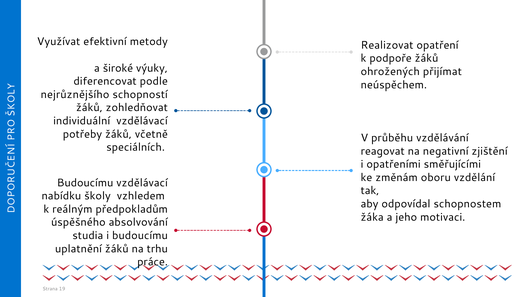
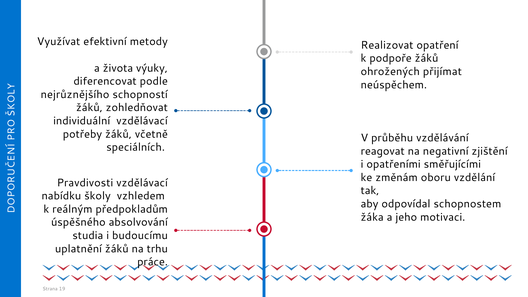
široké: široké -> života (118, 68)
Budoucímu: Budoucímu -> Pravdivosti (85, 183)
